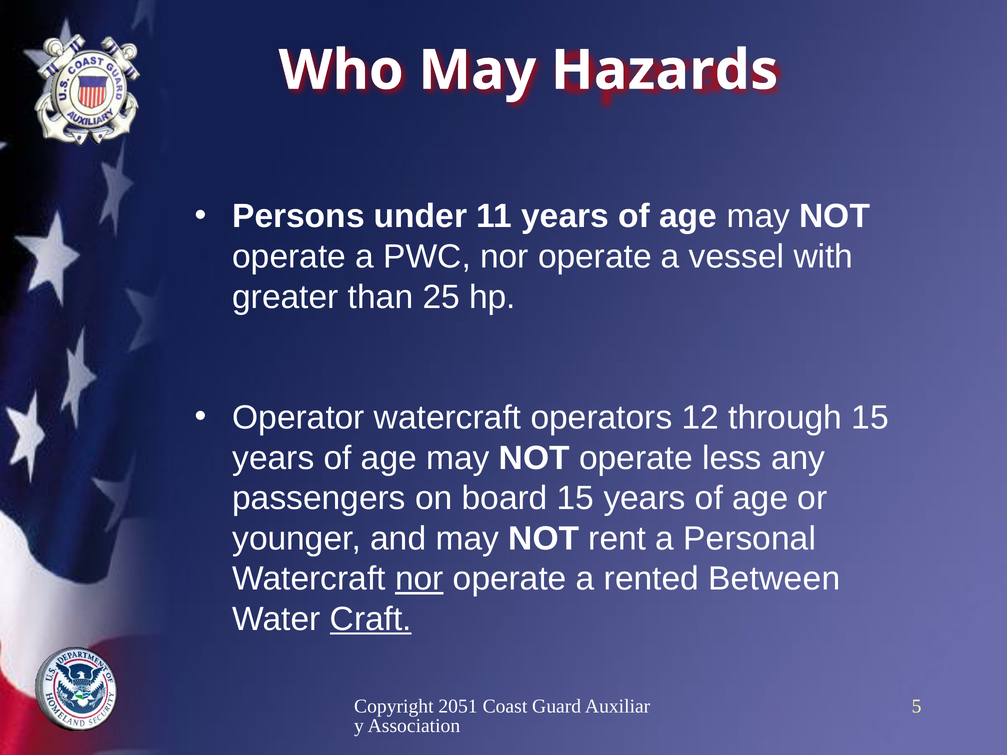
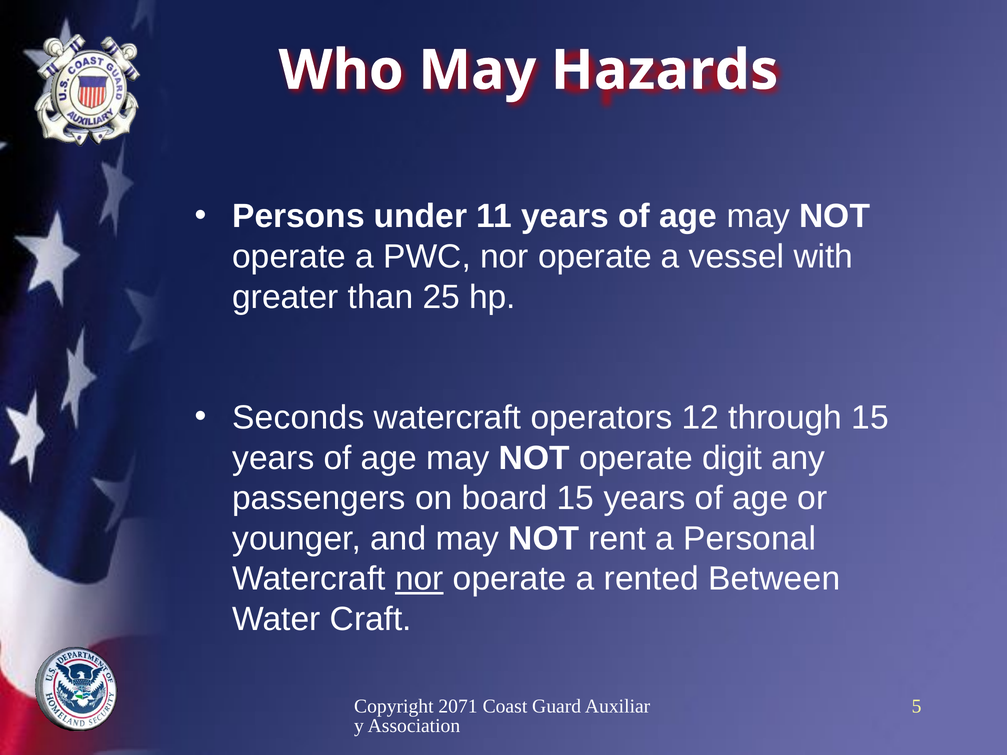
Operator: Operator -> Seconds (298, 418)
less: less -> digit (732, 458)
Craft underline: present -> none (371, 619)
2051: 2051 -> 2071 (458, 706)
